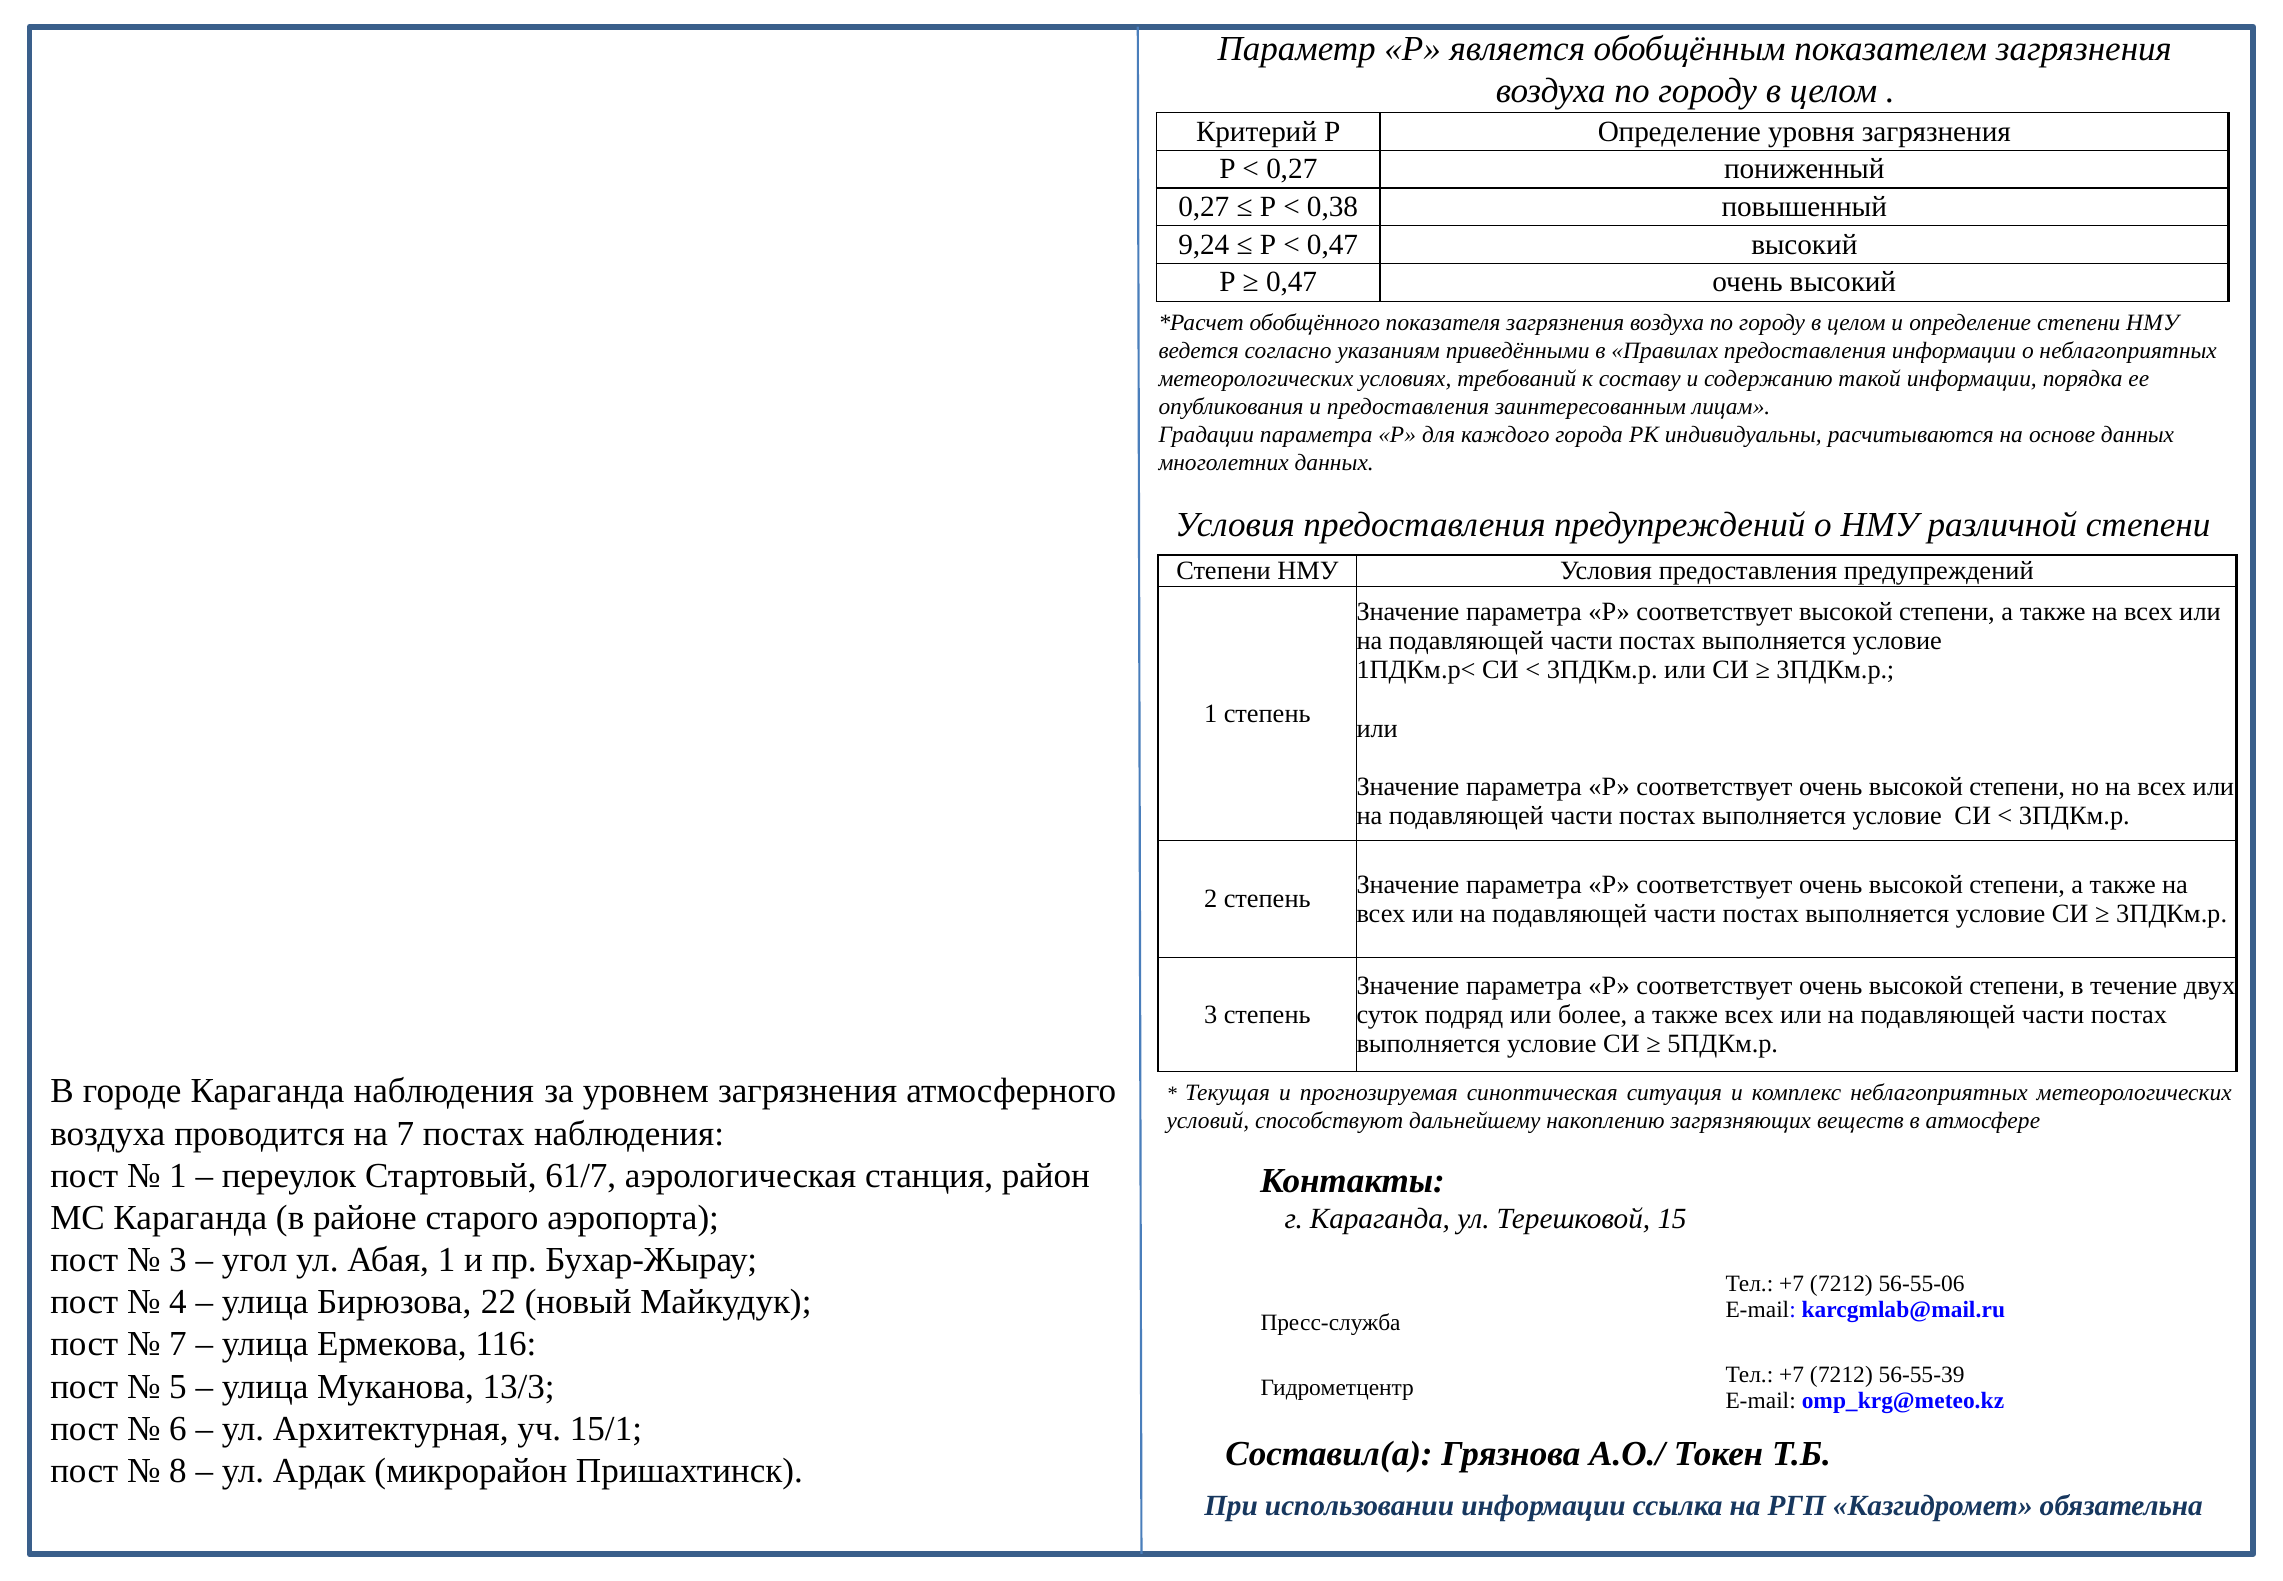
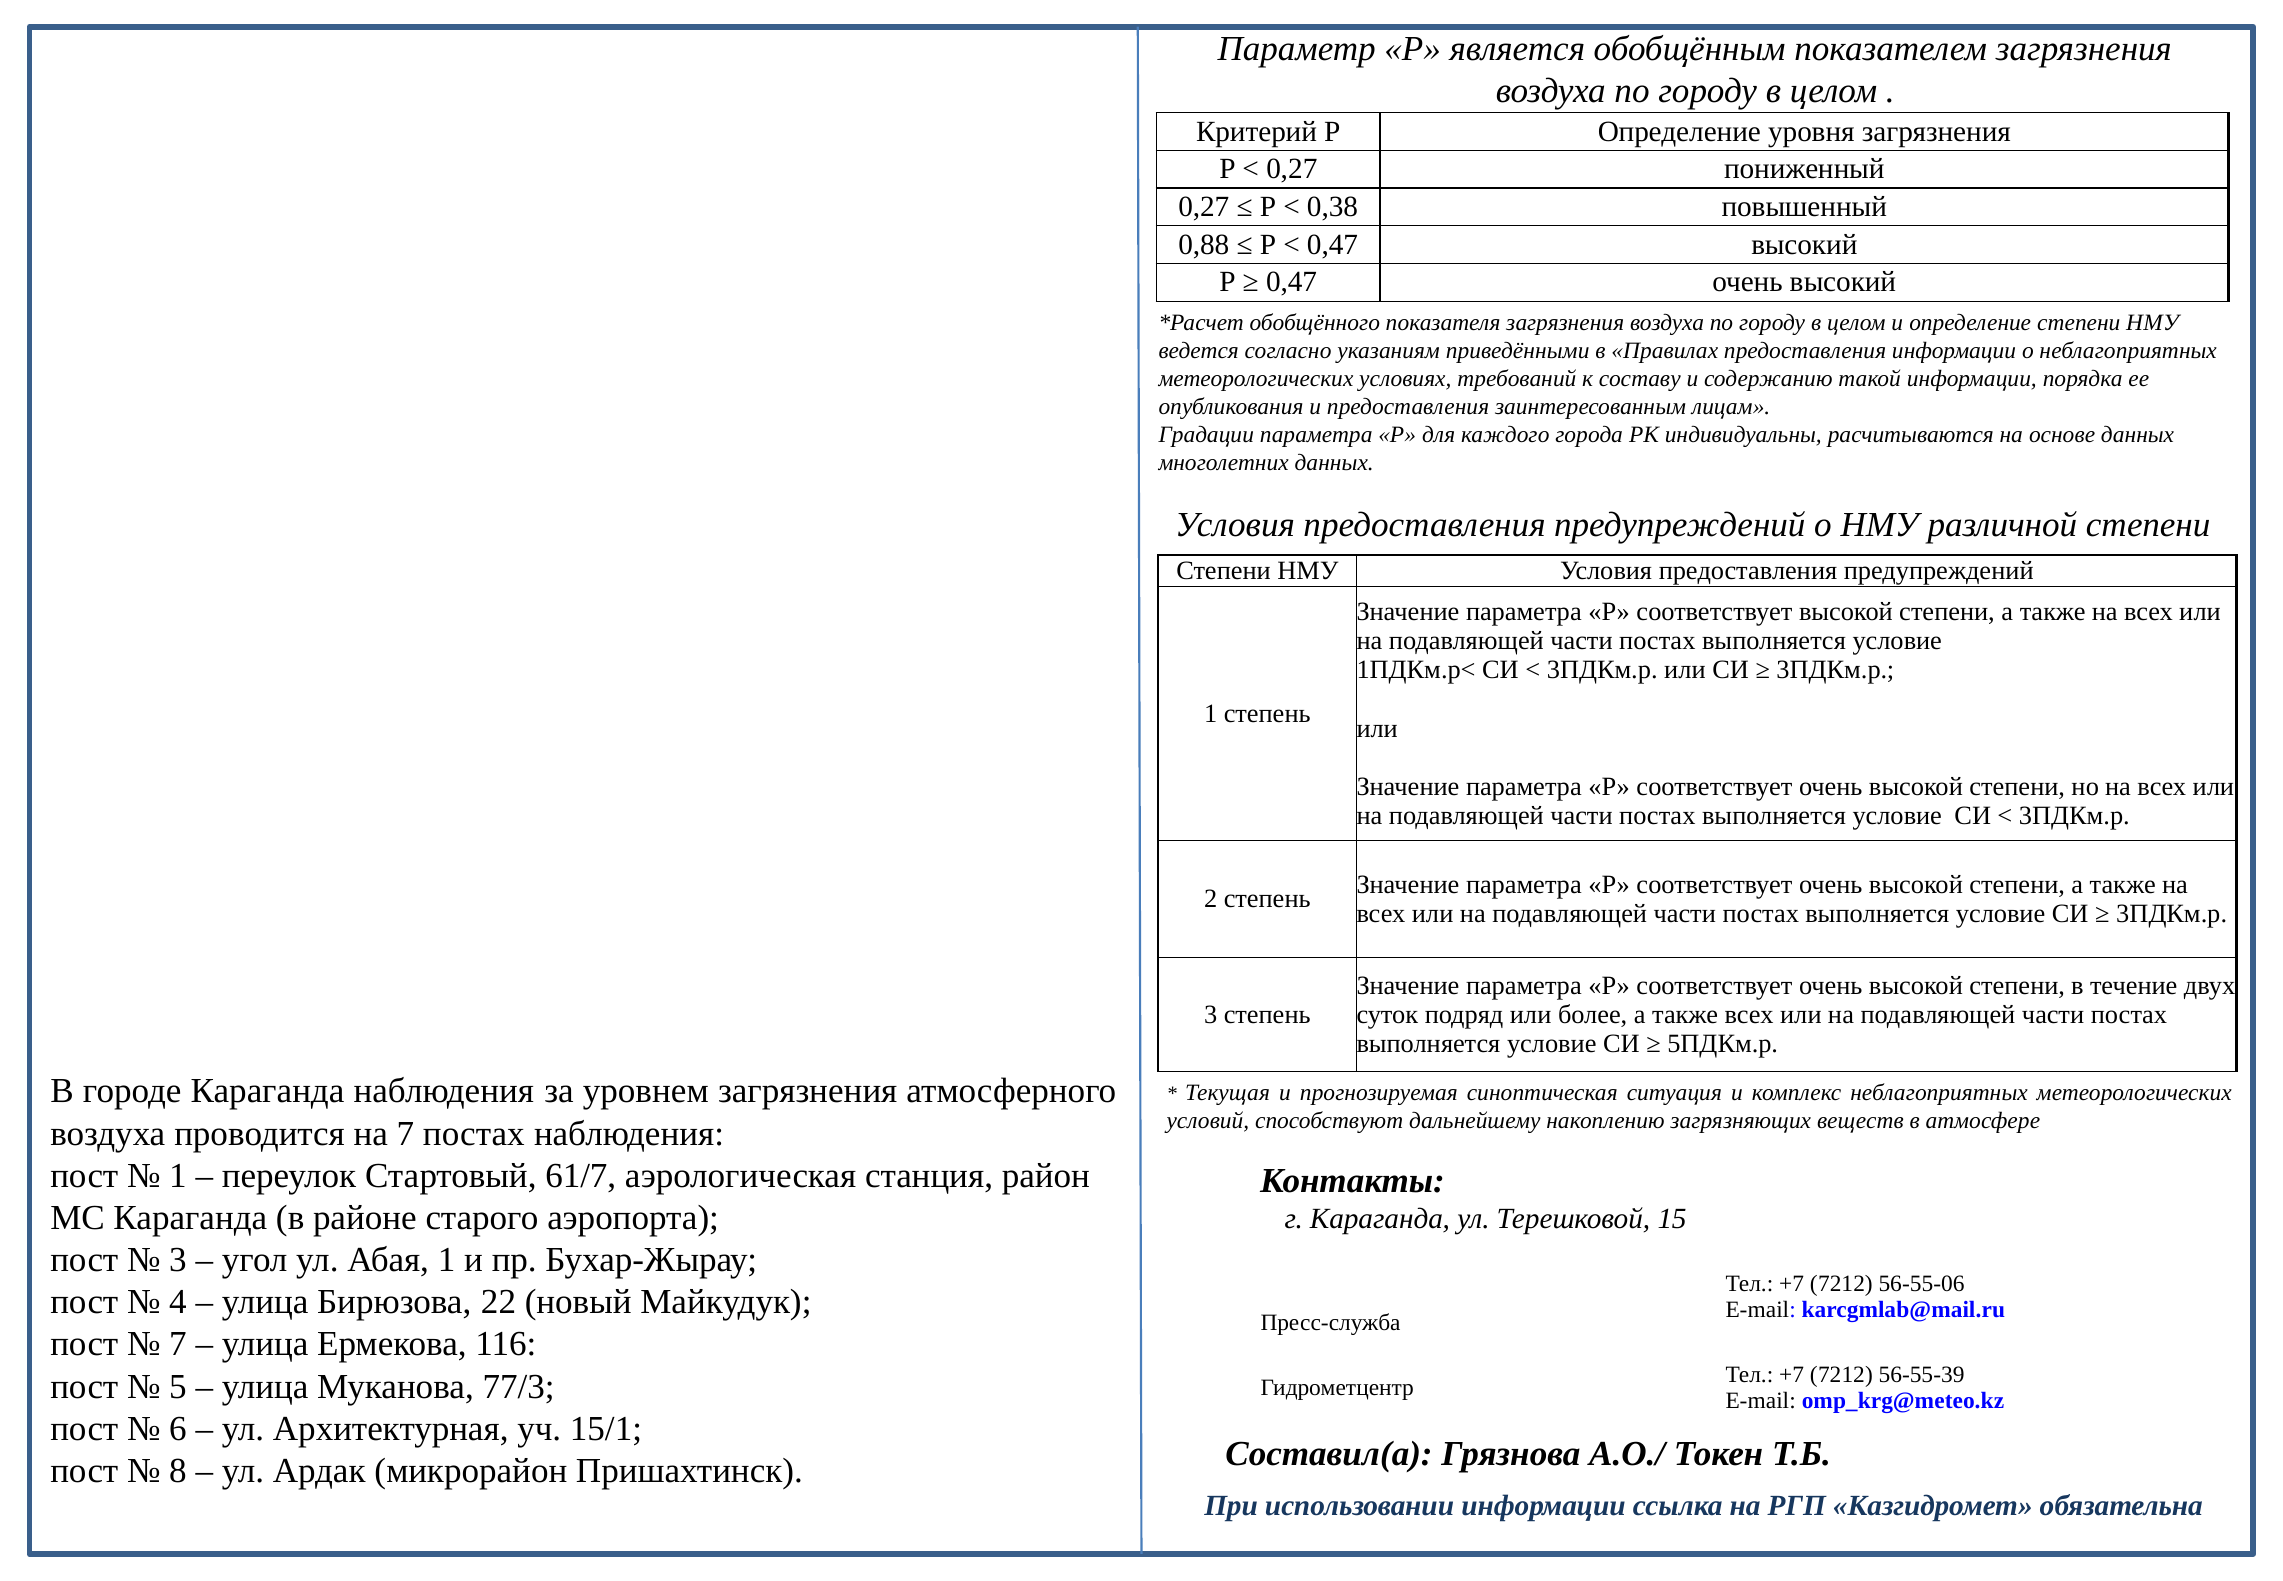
9,24: 9,24 -> 0,88 (1204, 244)
13/3: 13/3 -> 77/3 (519, 1386)
